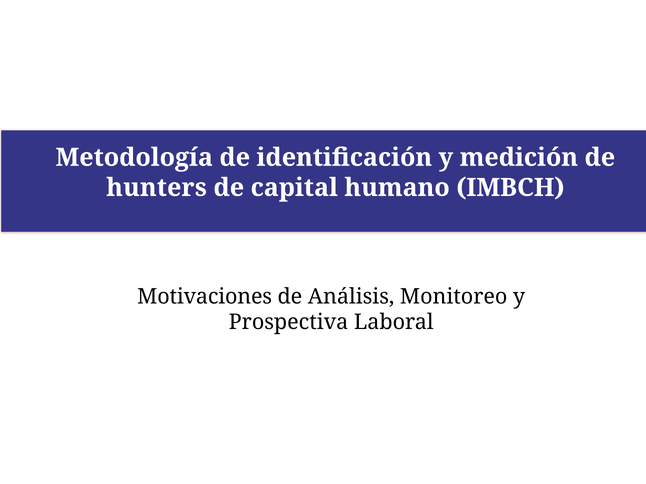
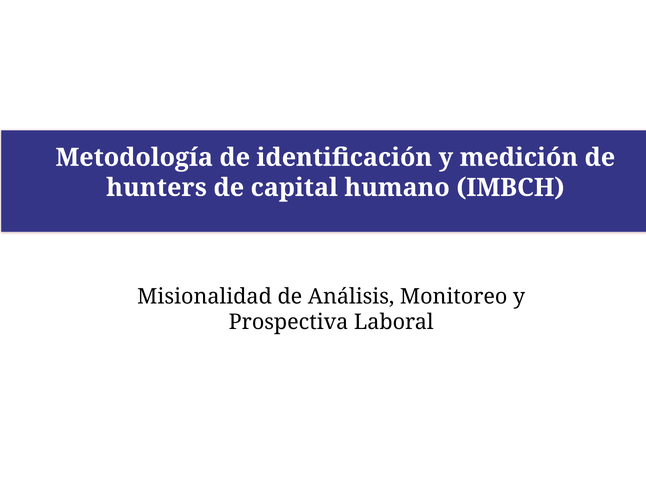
Motivaciones: Motivaciones -> Misionalidad (205, 297)
